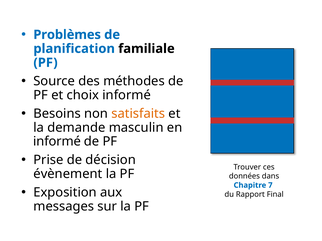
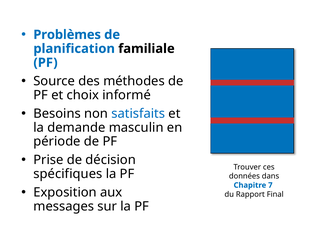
satisfaits colour: orange -> blue (138, 114)
informé: informé -> période (57, 142)
évènement: évènement -> spécifiques (68, 174)
